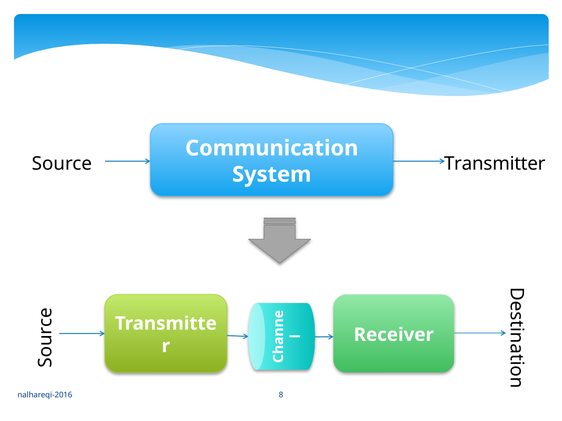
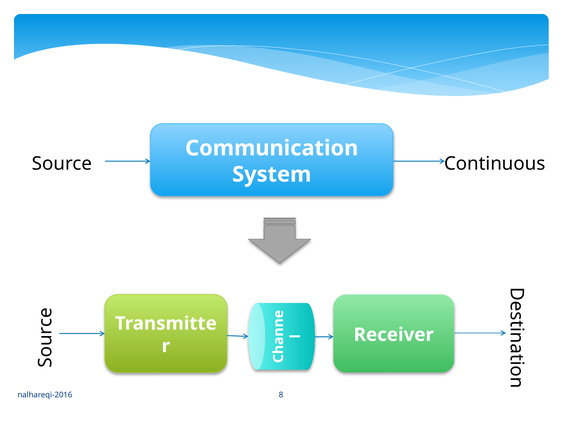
Transmitter: Transmitter -> Continuous (495, 164)
